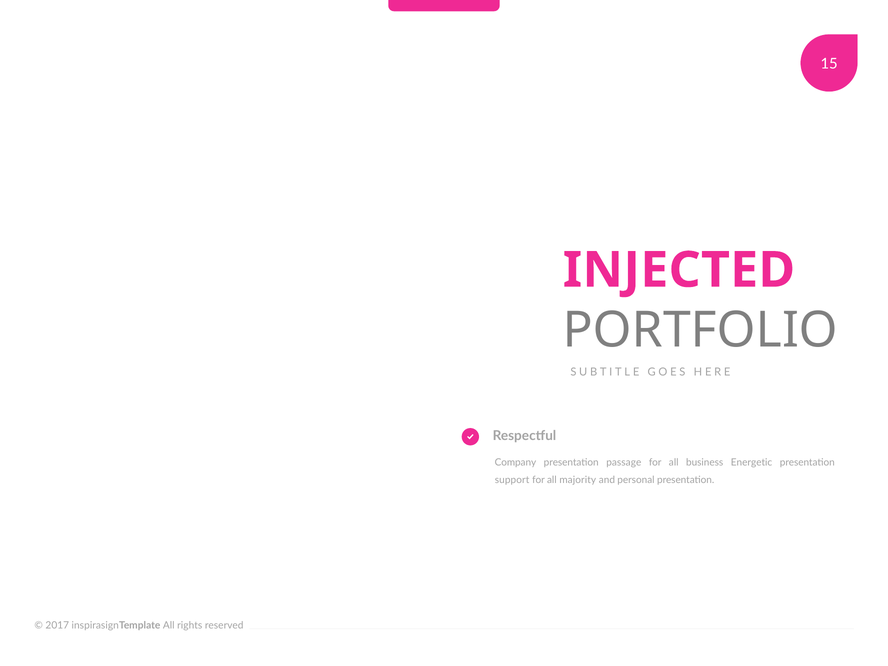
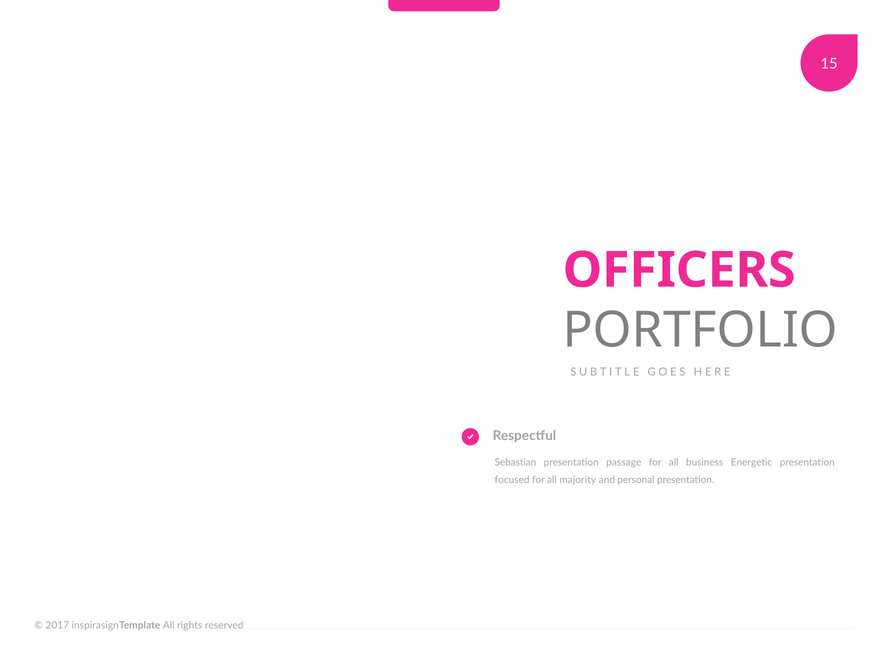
INJECTED: INJECTED -> OFFICERS (679, 270)
Company: Company -> Sebastian (515, 462)
support: support -> focused (512, 480)
